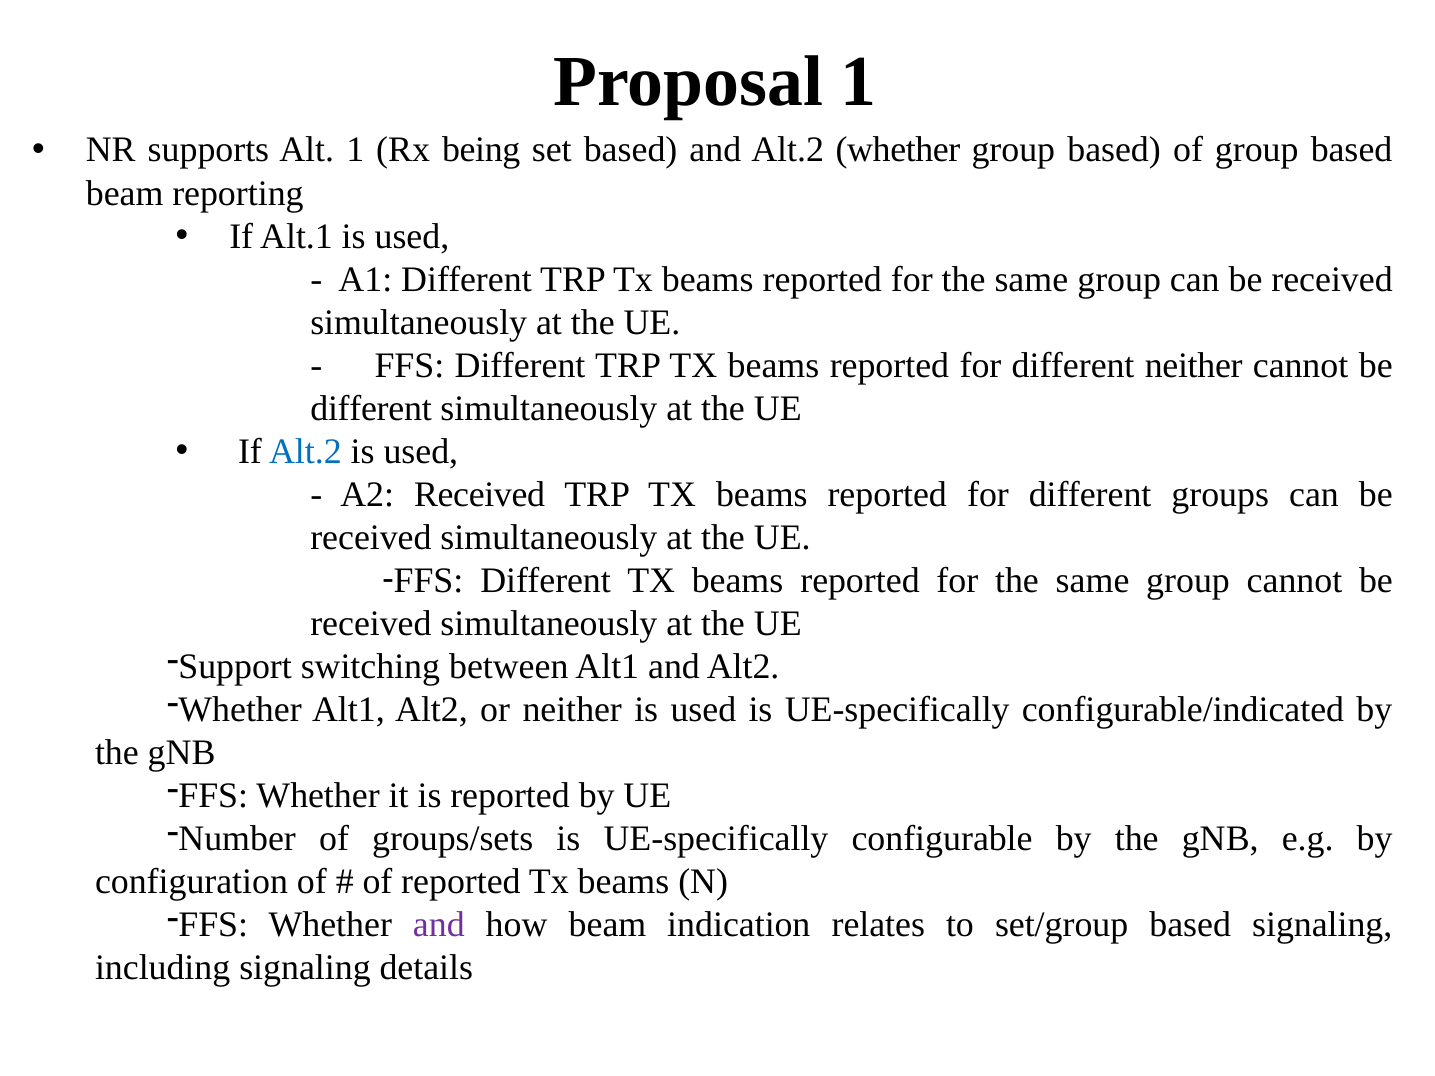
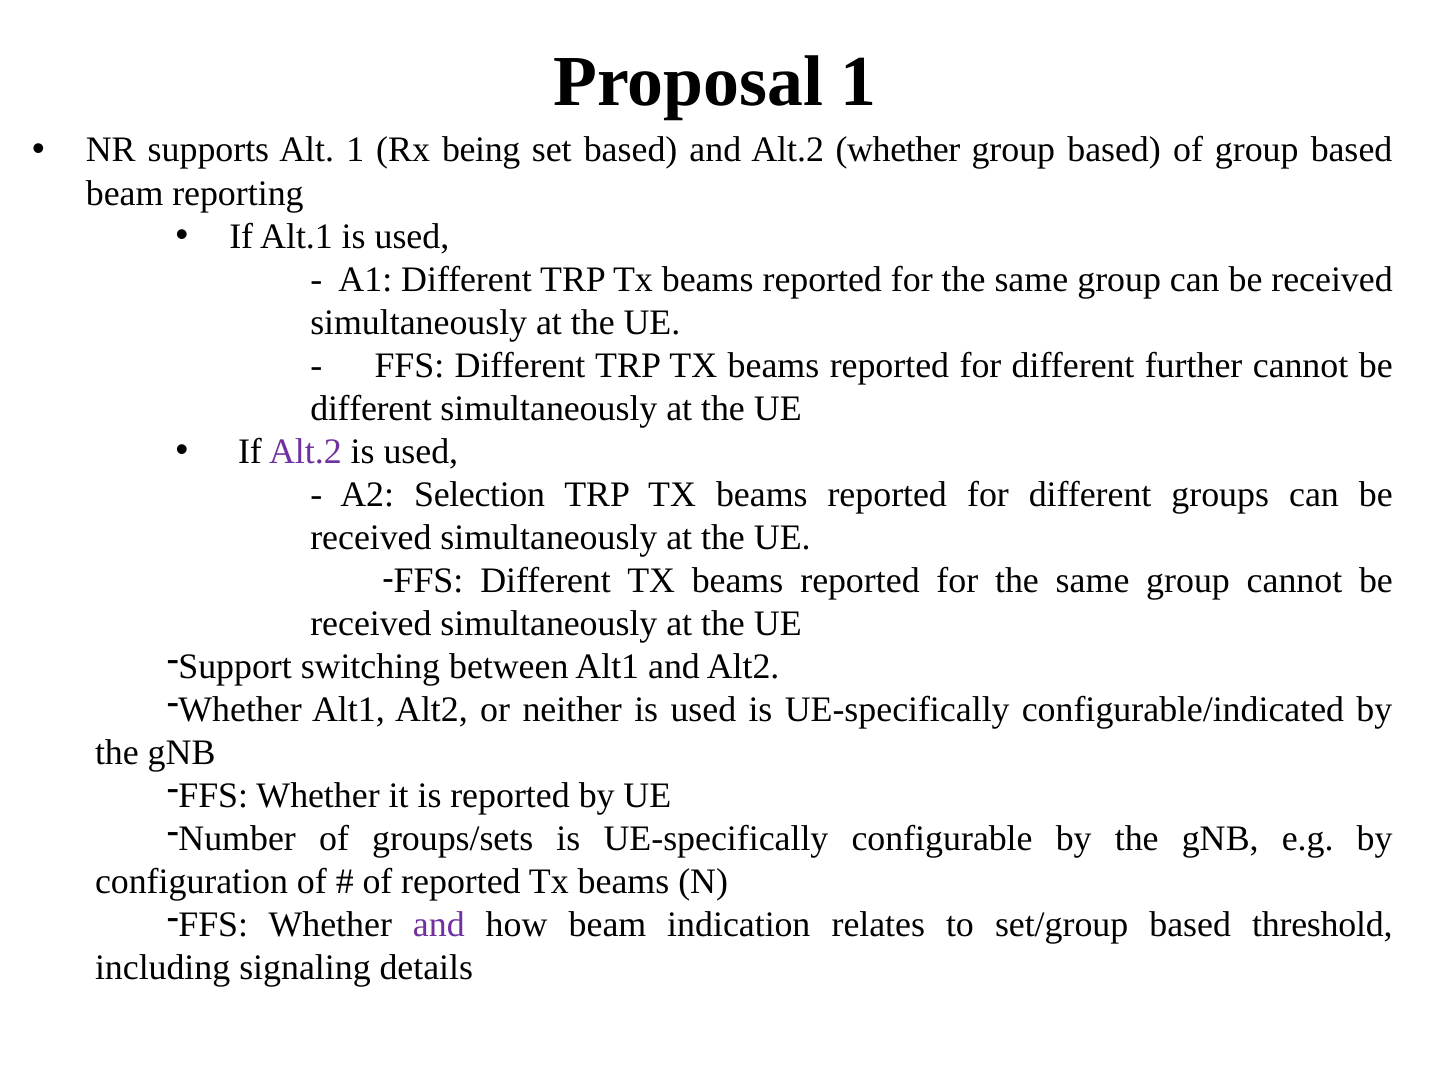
different neither: neither -> further (1194, 365)
Alt.2 colour: blue -> purple (305, 452)
A2 Received: Received -> Selection (480, 495)
based signaling: signaling -> threshold (1322, 925)
